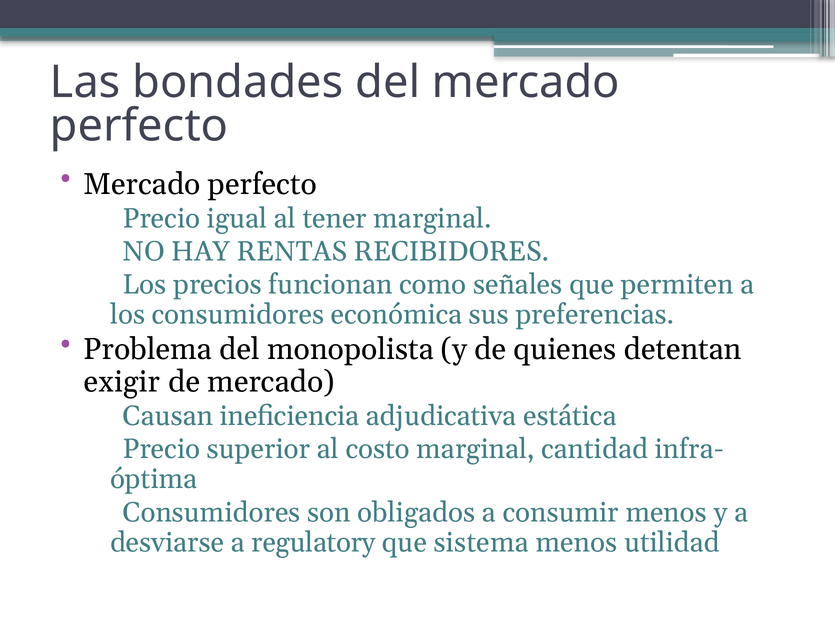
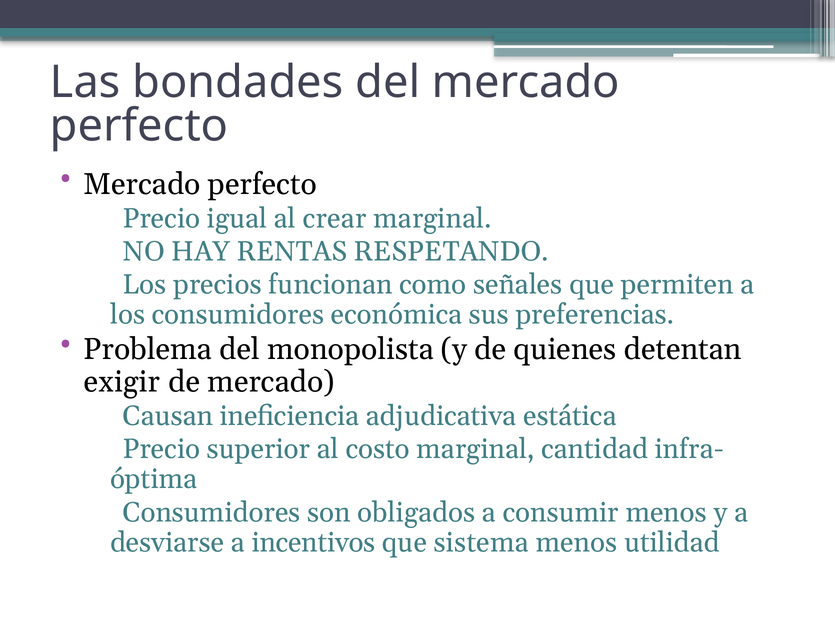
tener: tener -> crear (335, 218)
RECIBIDORES: RECIBIDORES -> RESPETANDO (451, 252)
regulatory: regulatory -> incentivos (314, 543)
